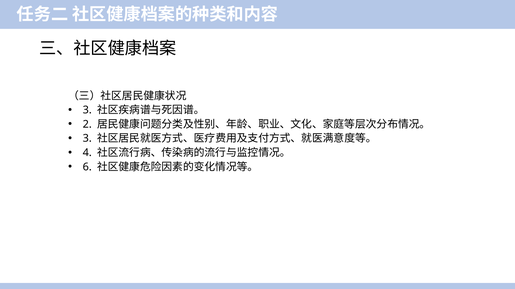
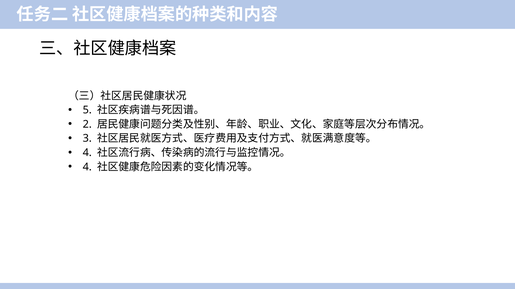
3: 3 -> 5 (87, 110)
6: 6 -> 4 (87, 167)
